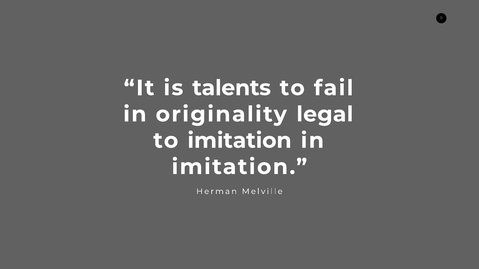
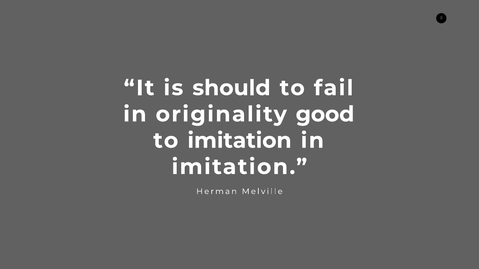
talents: talents -> should (231, 88)
legal: legal -> good (325, 114)
